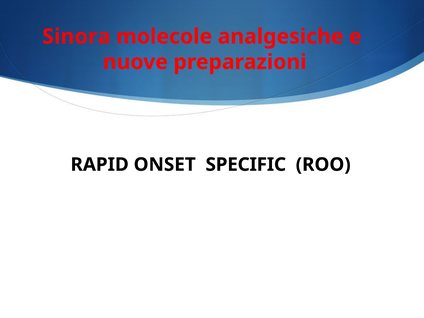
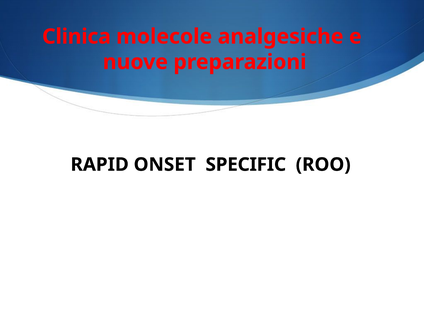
Sinora: Sinora -> Clinica (76, 37)
